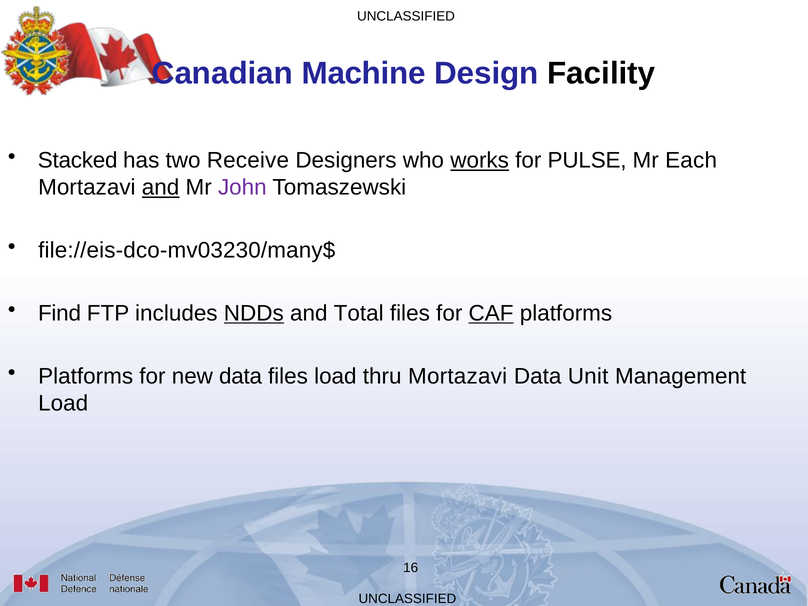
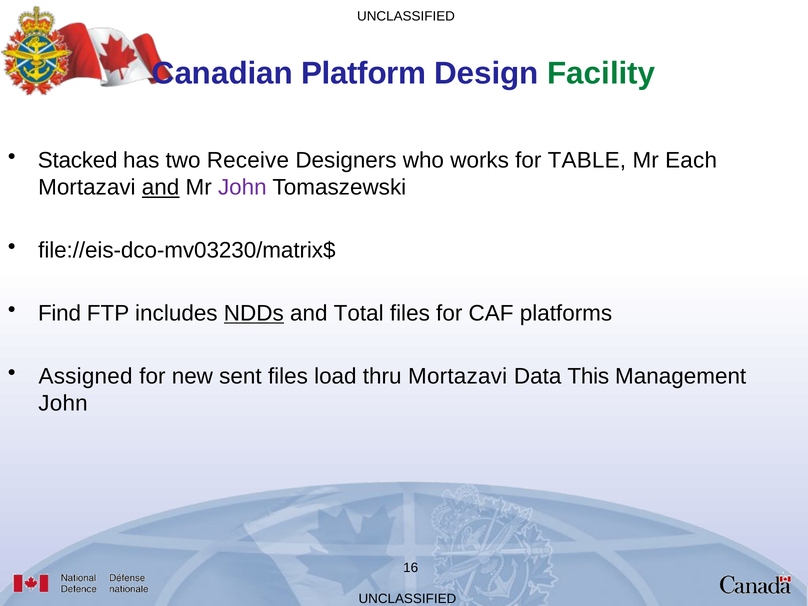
Machine: Machine -> Platform (364, 73)
Facility colour: black -> green (601, 73)
works underline: present -> none (480, 161)
PULSE: PULSE -> TABLE (587, 161)
file://eis-dco-mv03230/many$: file://eis-dco-mv03230/many$ -> file://eis-dco-mv03230/matrix$ (187, 250)
CAF underline: present -> none (491, 313)
Platforms: Platforms -> Assigned (86, 376)
new data: data -> sent (240, 376)
Unit: Unit -> This (588, 376)
Load: Load -> John (63, 403)
